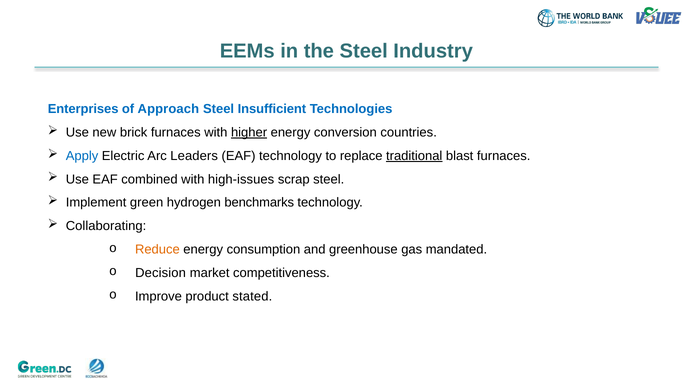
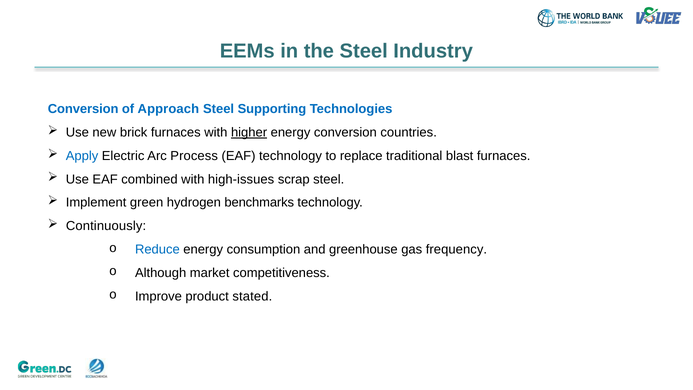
Enterprises: Enterprises -> Conversion (83, 109)
Insufficient: Insufficient -> Supporting (272, 109)
Leaders: Leaders -> Process (194, 156)
traditional underline: present -> none (414, 156)
Collaborating: Collaborating -> Continuously (106, 226)
Reduce colour: orange -> blue (157, 249)
mandated: mandated -> frequency (456, 249)
Decision: Decision -> Although (161, 273)
